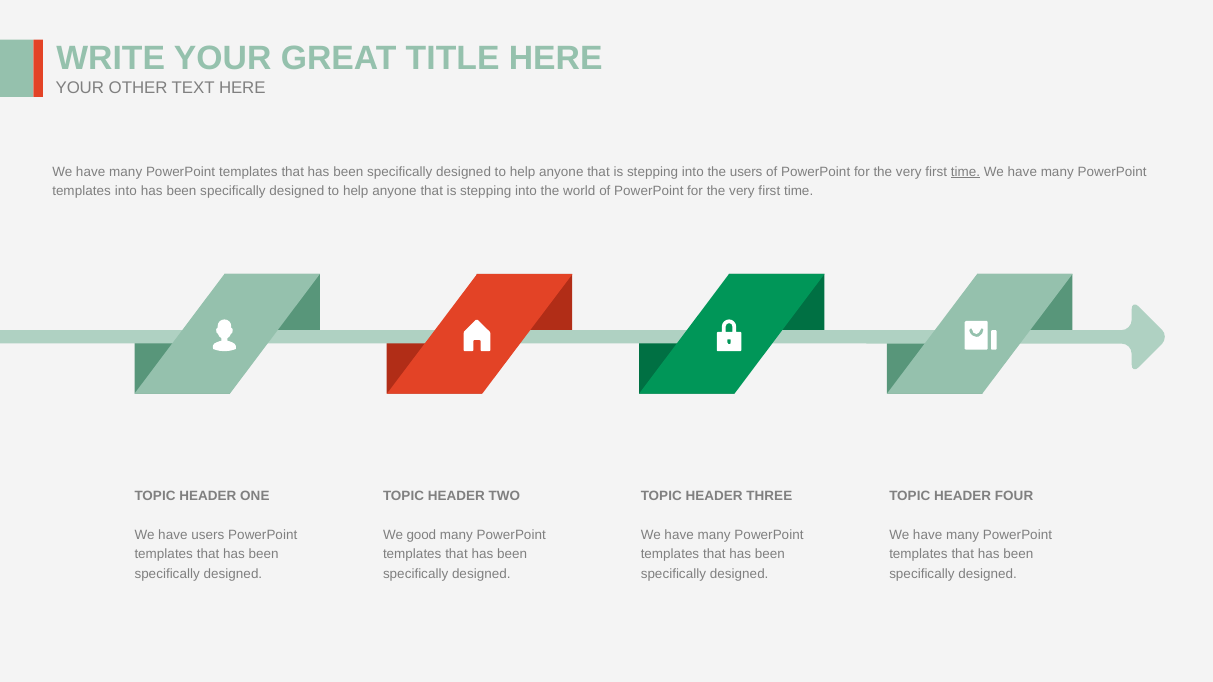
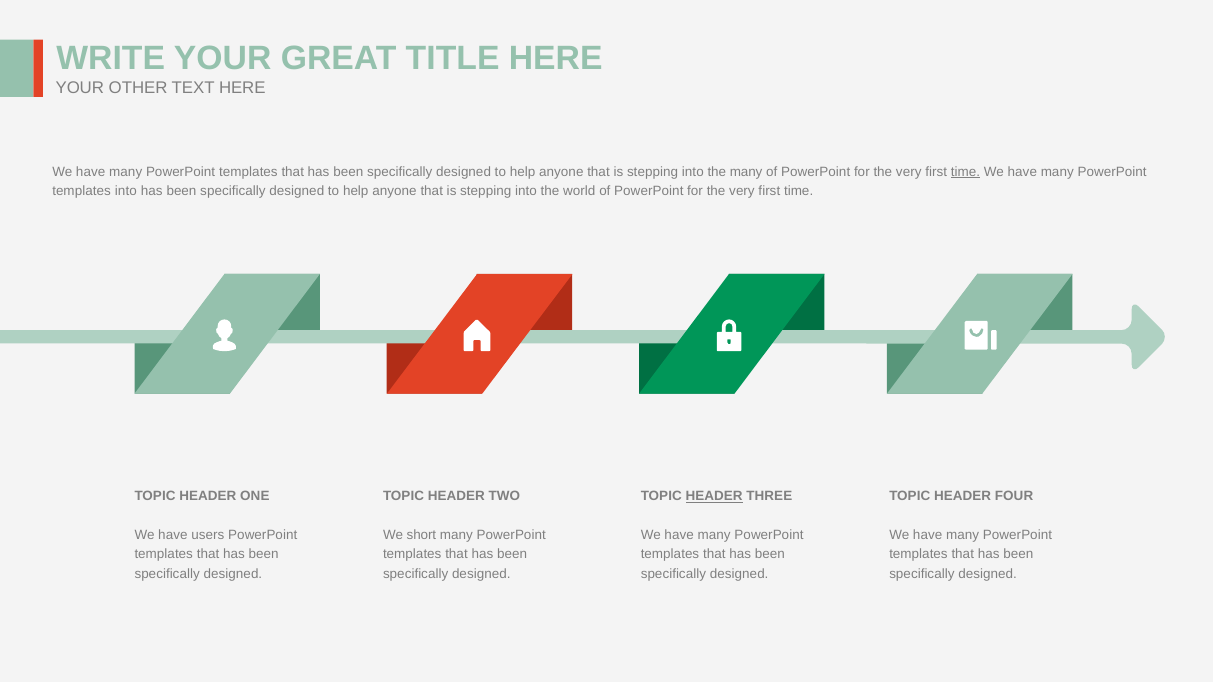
the users: users -> many (746, 172)
HEADER underline: none -> present (714, 497)
good: good -> short (421, 535)
